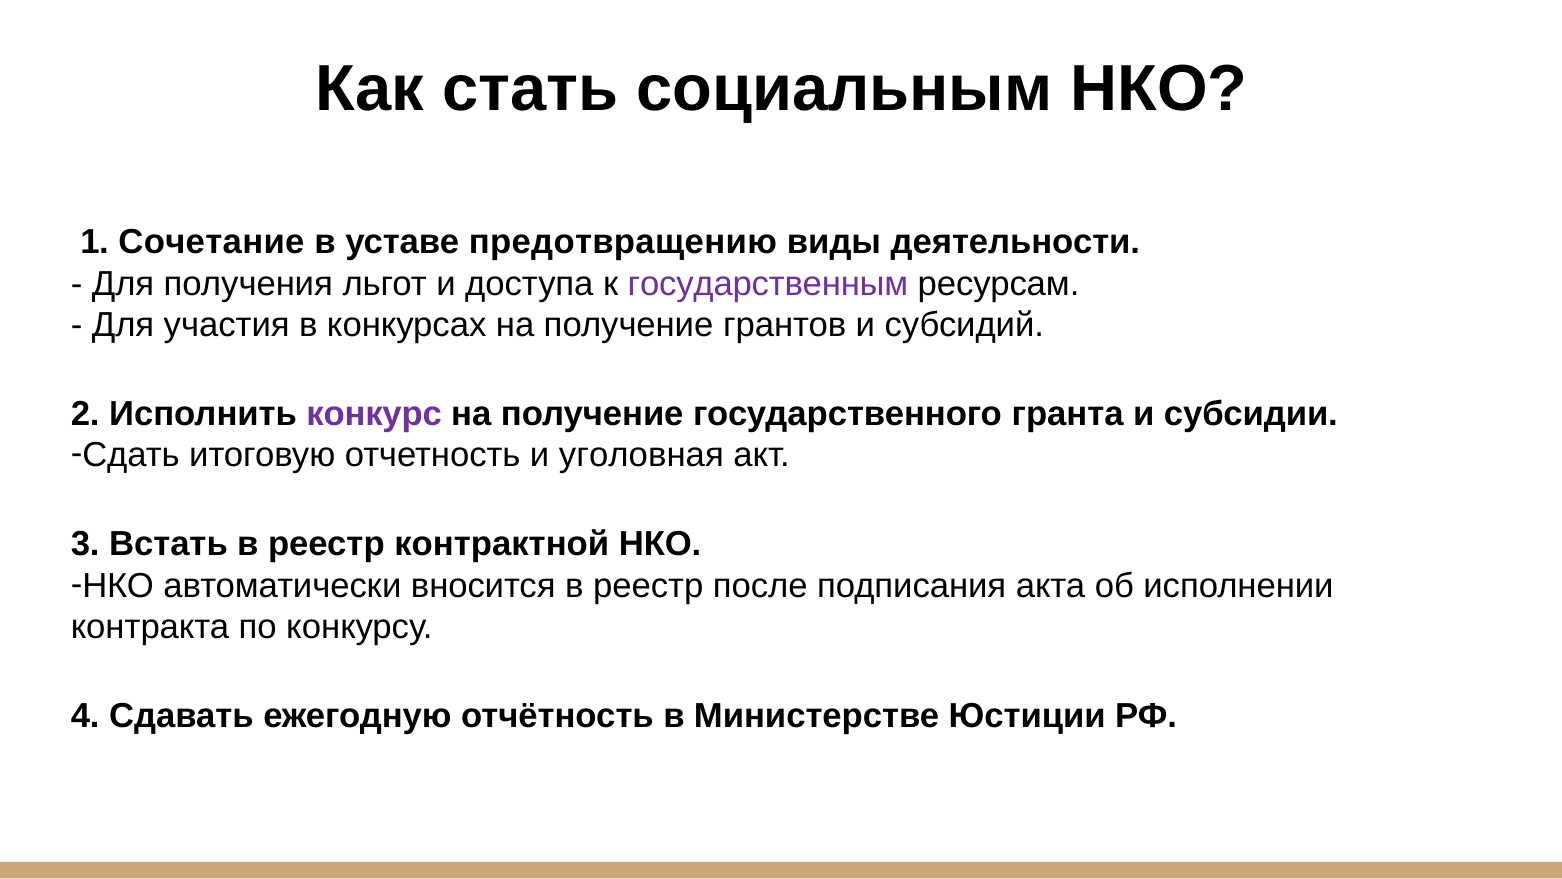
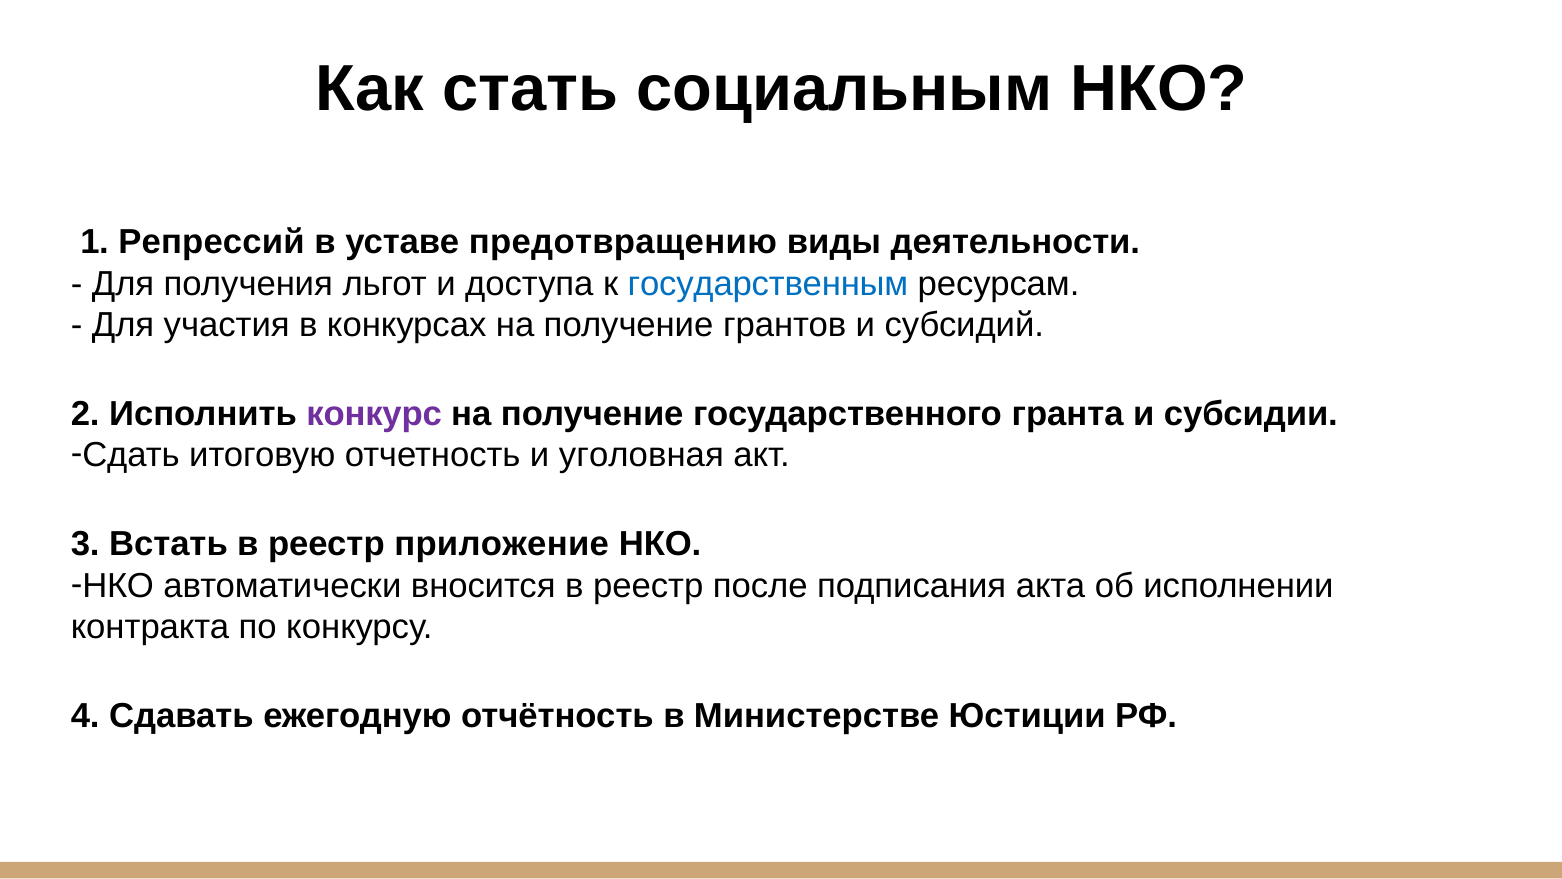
Сочетание: Сочетание -> Репрессий (212, 242)
государственным colour: purple -> blue (768, 284)
контрактной: контрактной -> приложение (502, 544)
